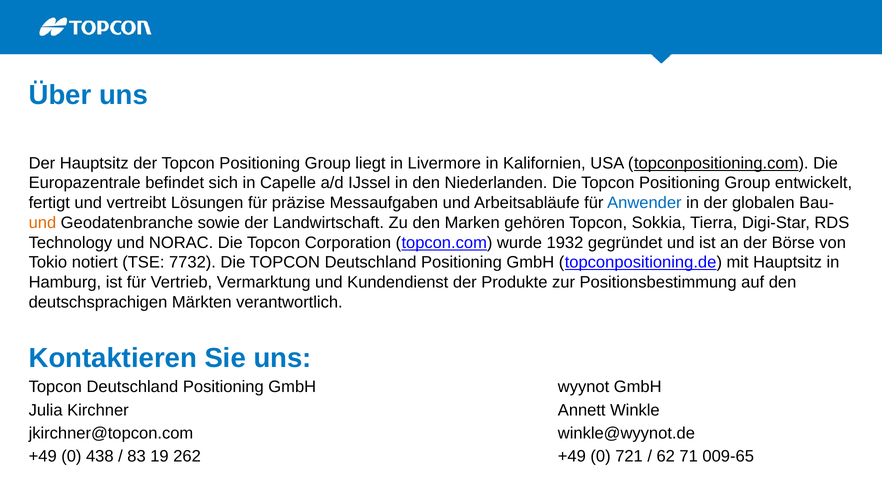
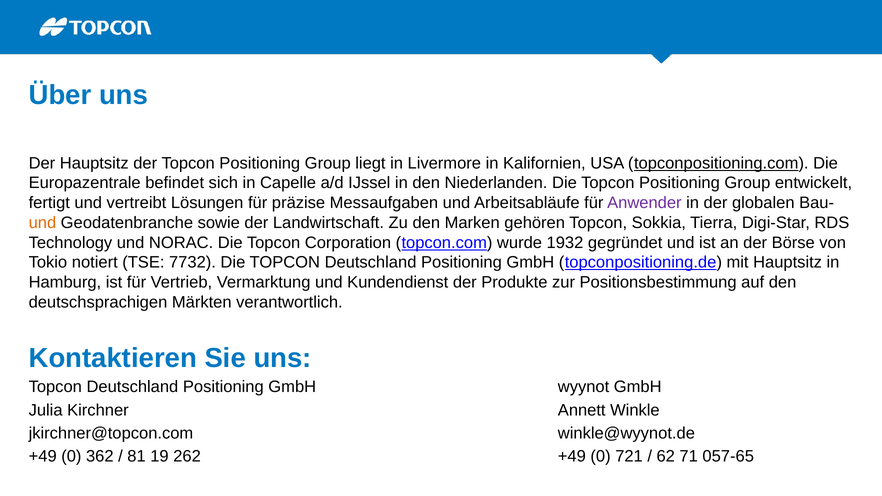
Anwender colour: blue -> purple (644, 203)
438: 438 -> 362 (100, 456)
83: 83 -> 81 (137, 456)
009-65: 009-65 -> 057-65 (728, 456)
